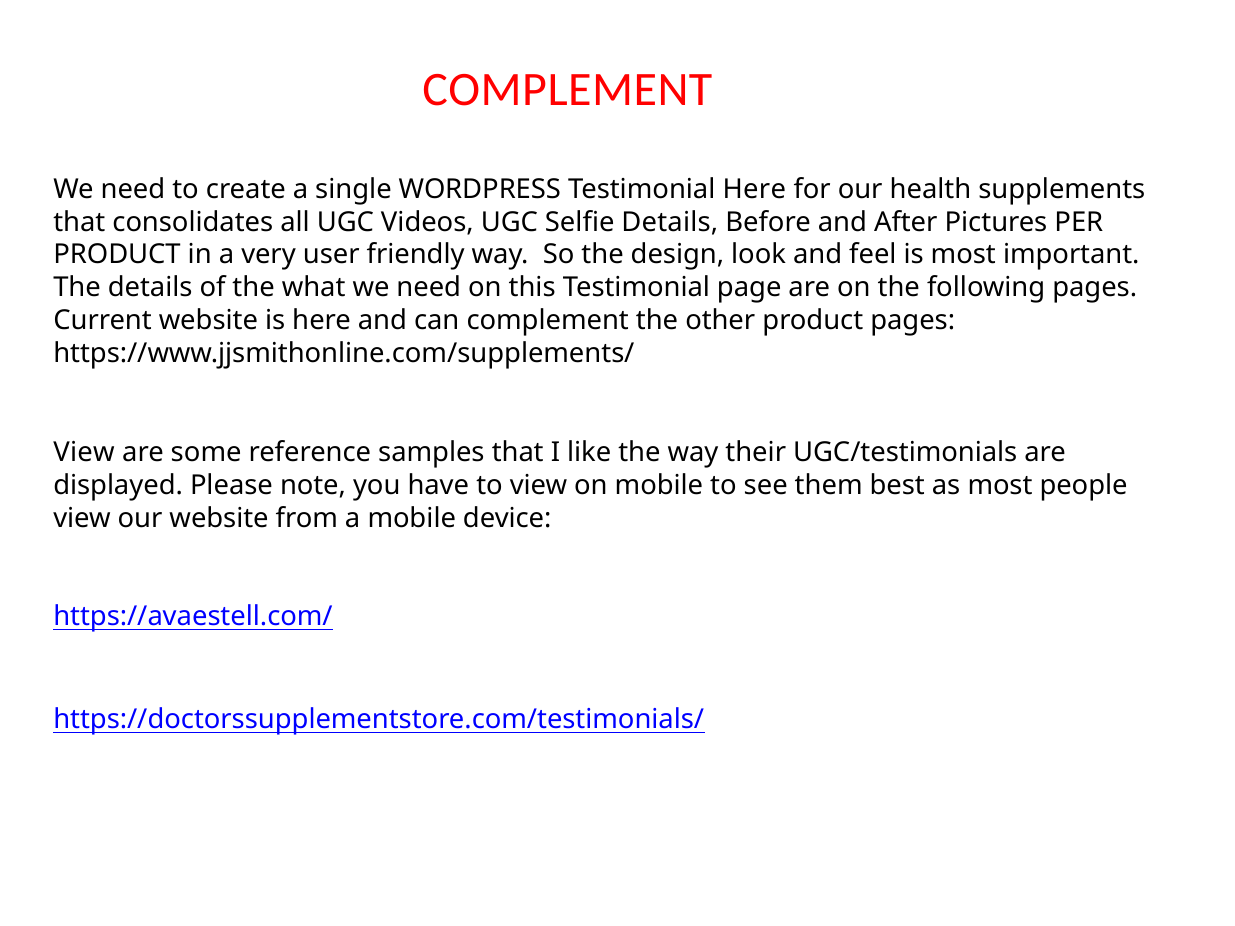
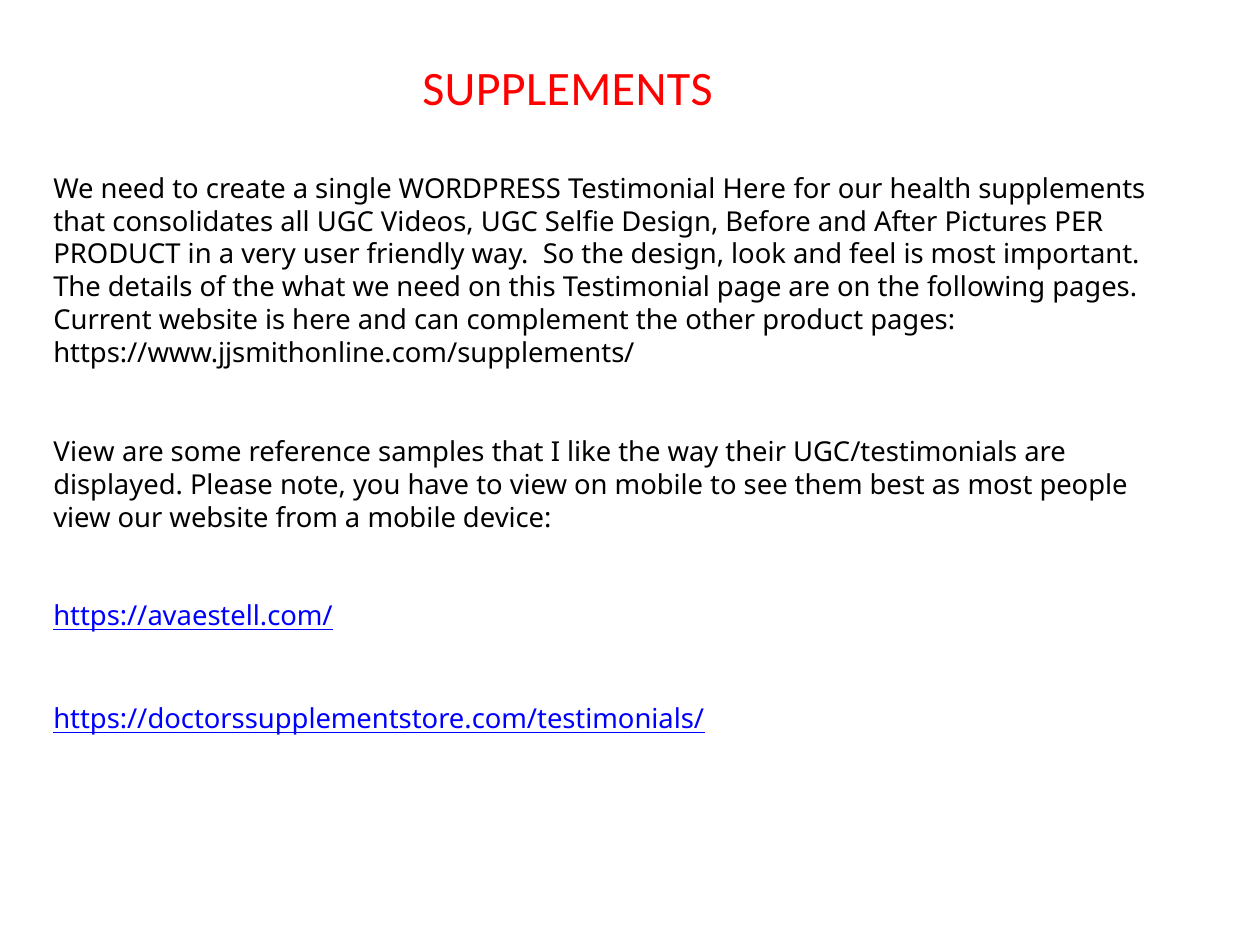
COMPLEMENT: COMPLEMENT -> SUPPLEMENTS (567, 90)
Selfie Details: Details -> Design (670, 222)
